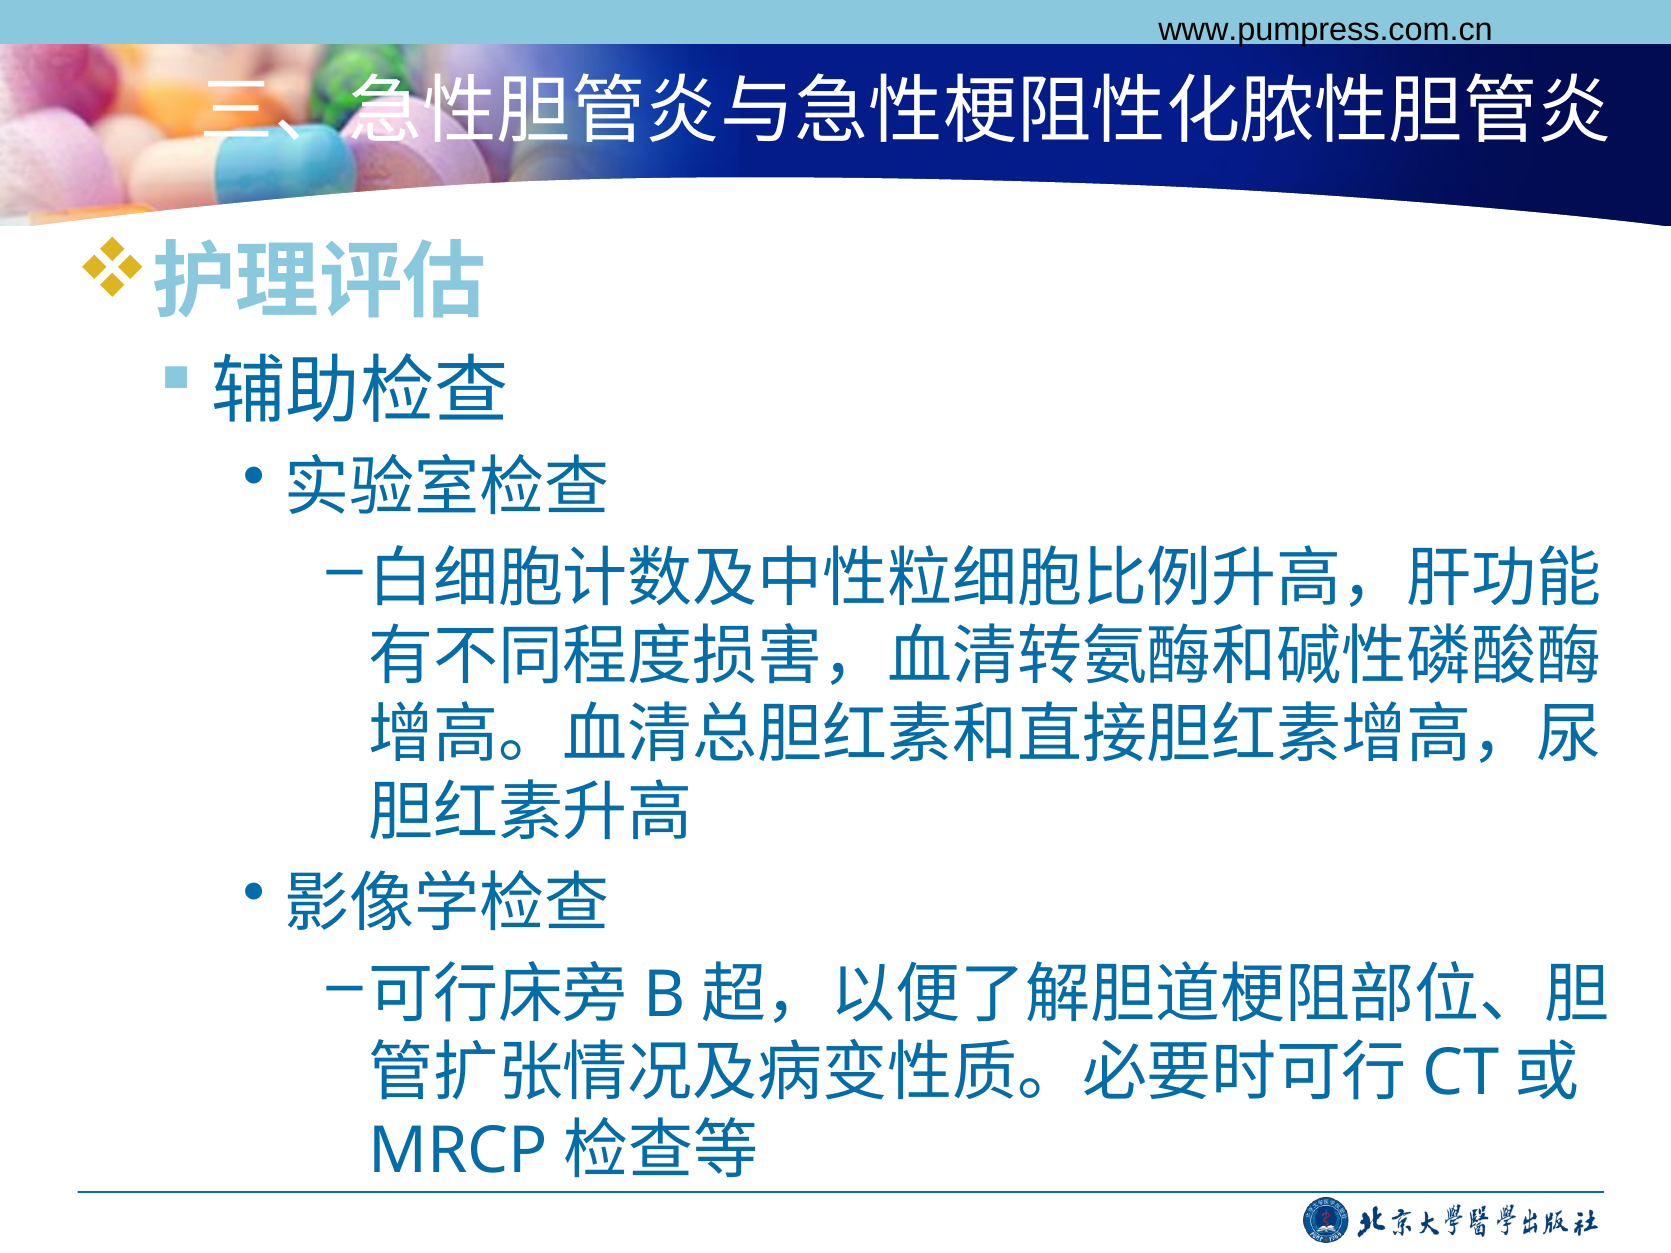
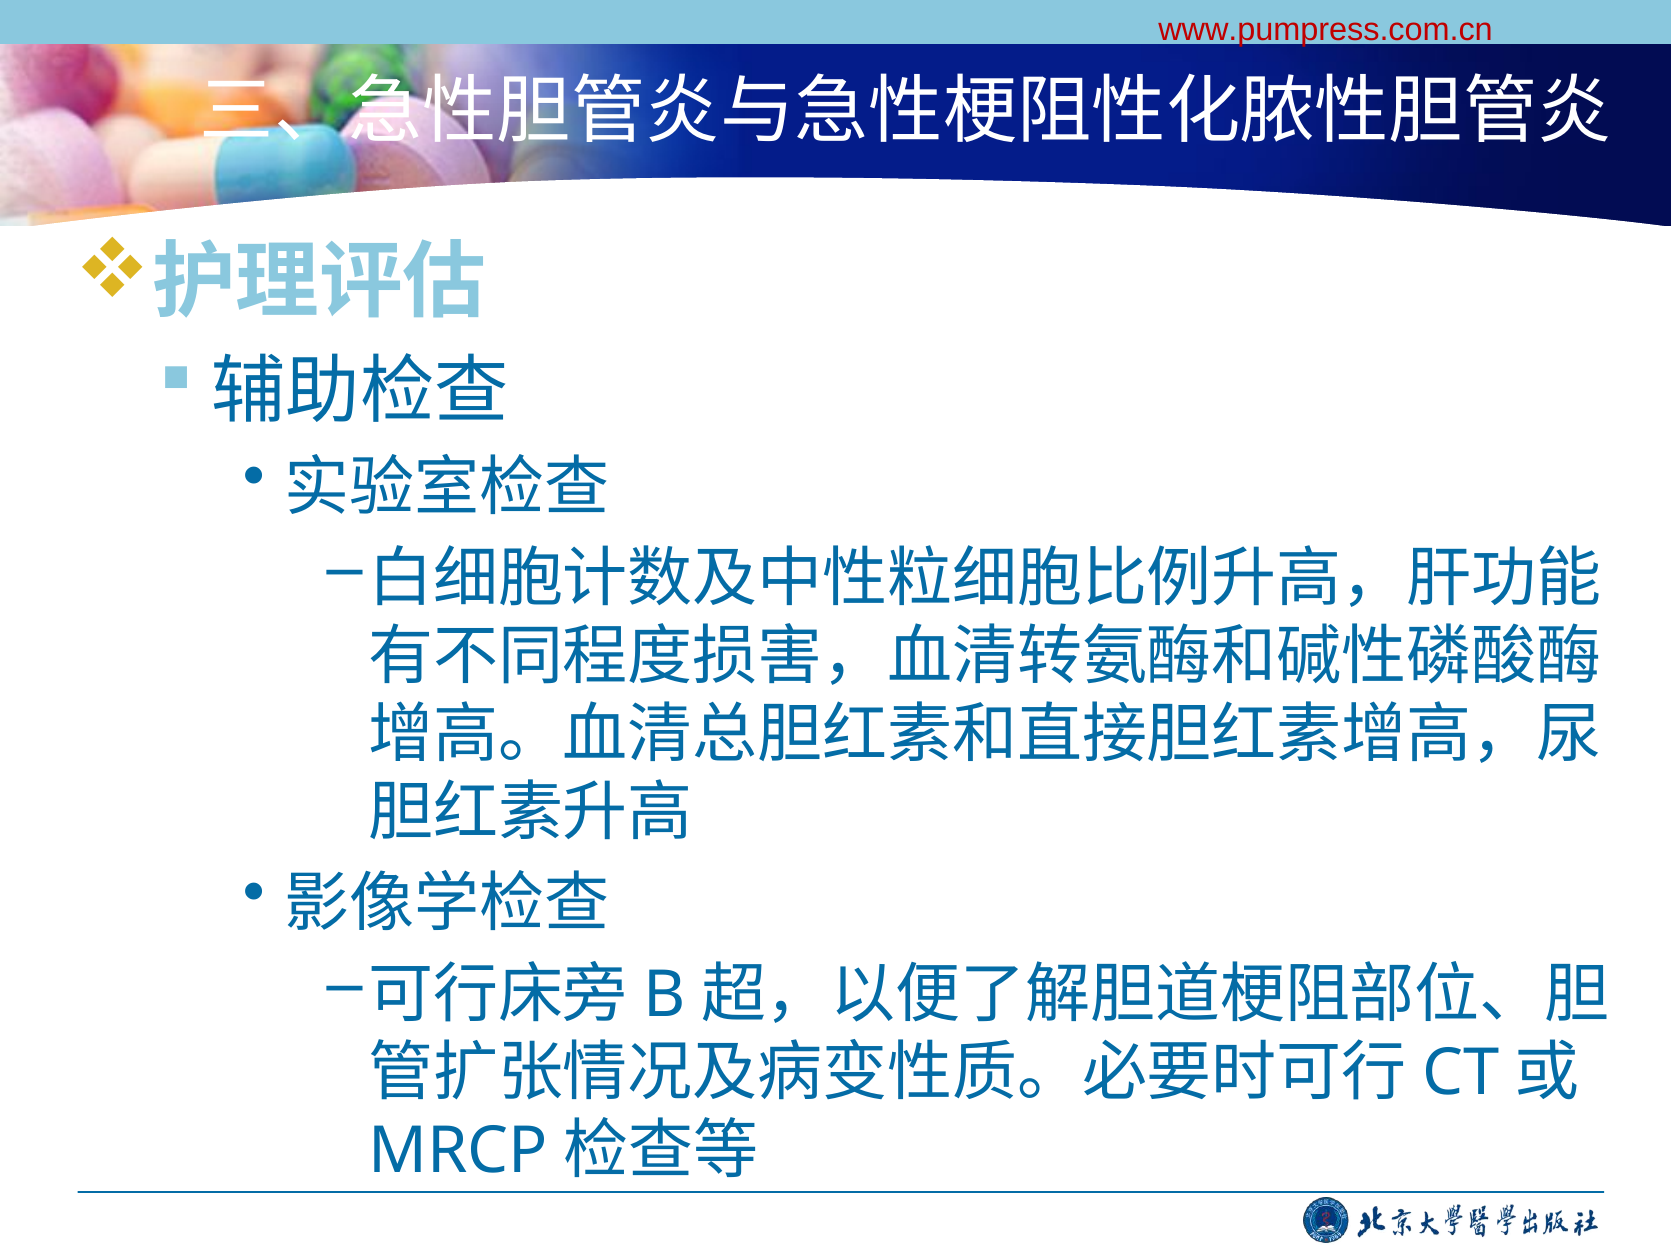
www.pumpress.com.cn colour: black -> red (1326, 30)
